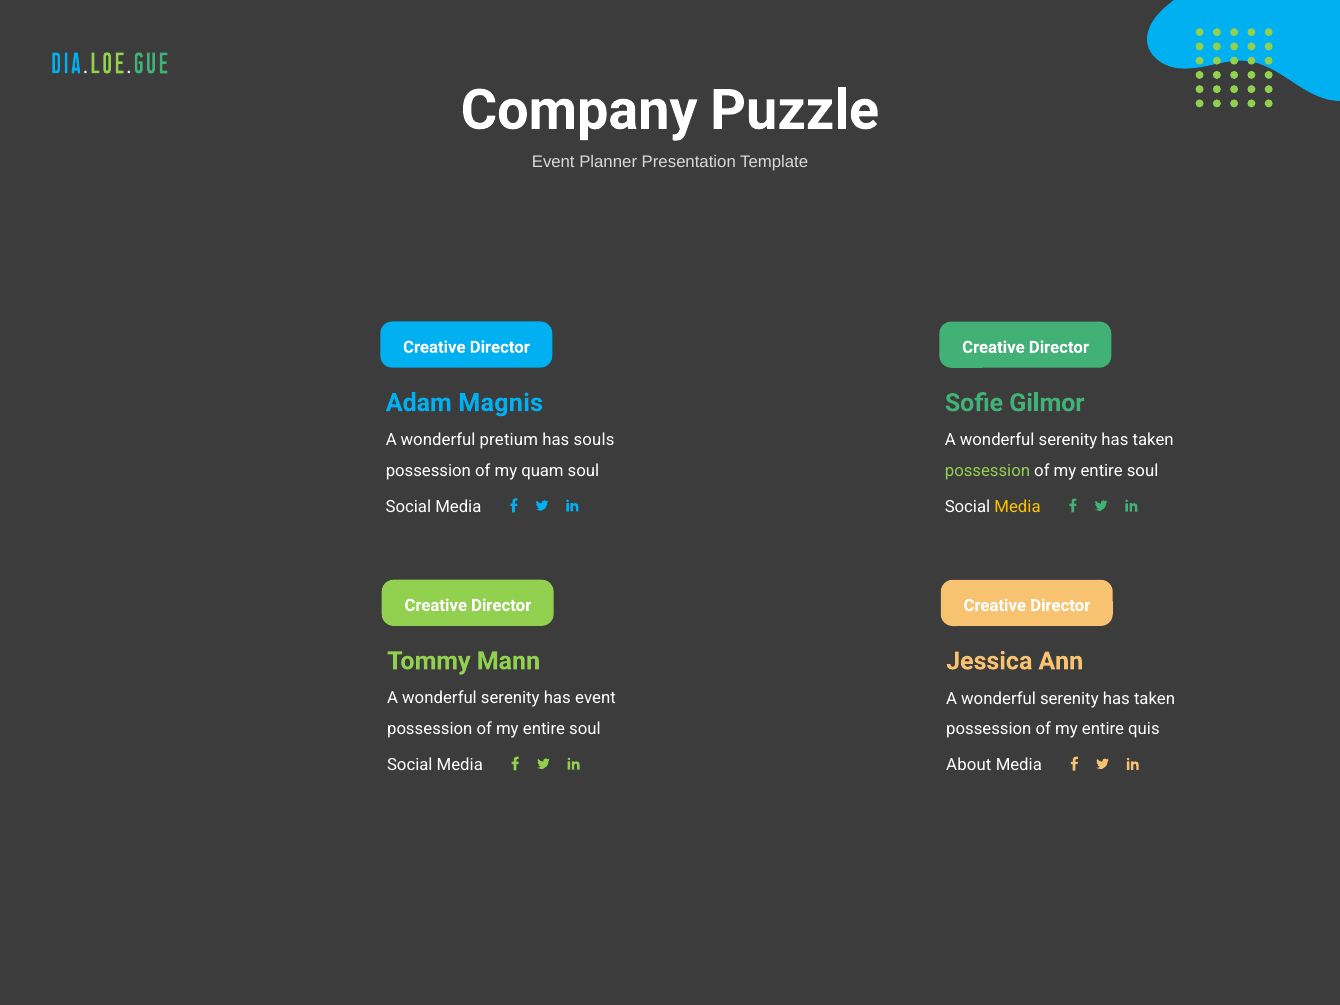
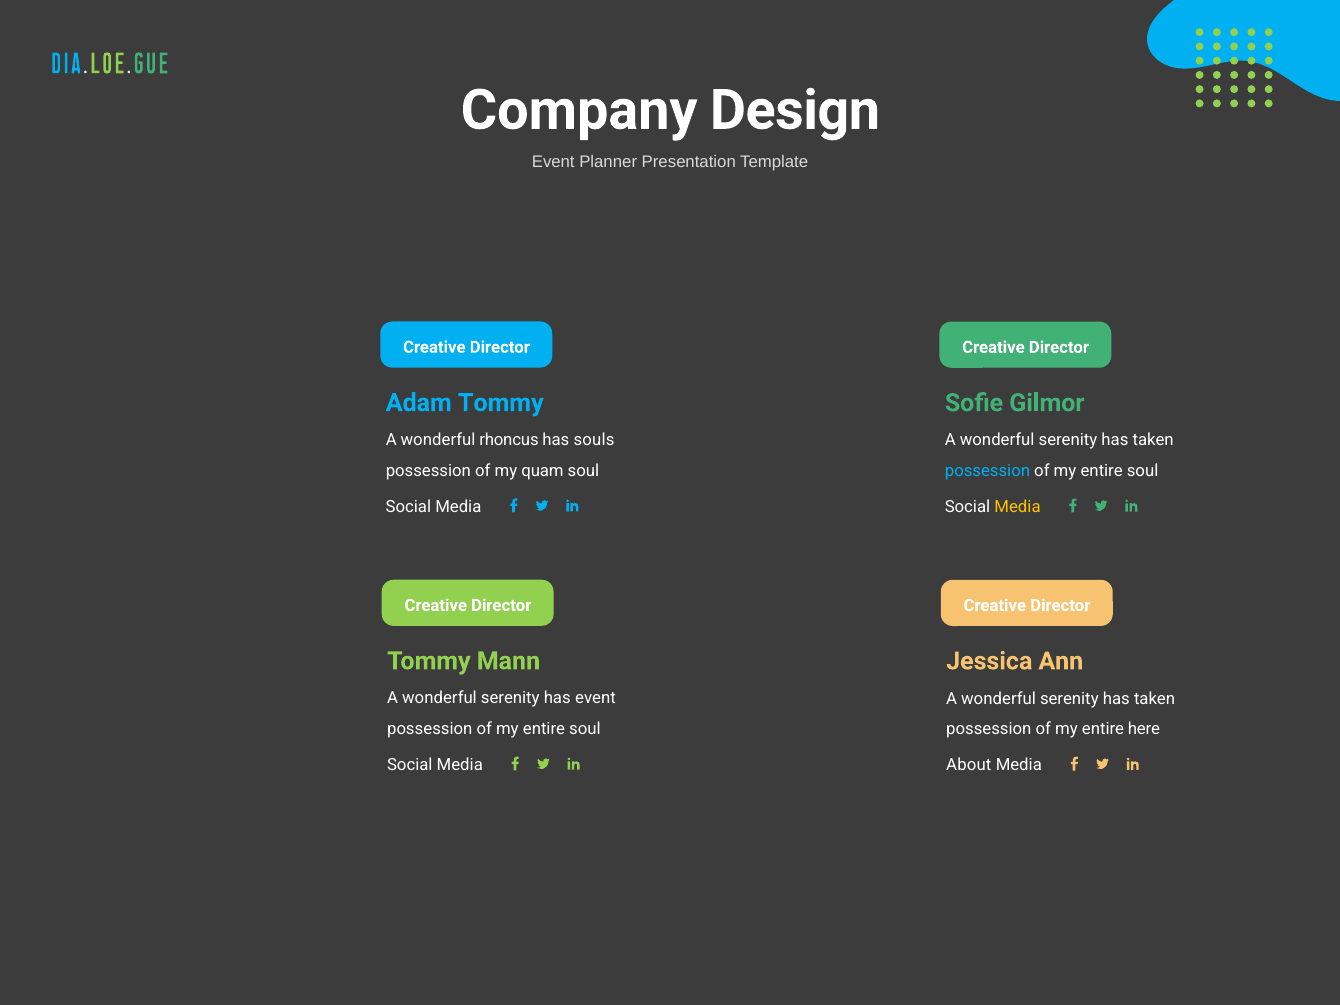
Puzzle: Puzzle -> Design (795, 110)
Adam Magnis: Magnis -> Tommy (501, 403)
pretium: pretium -> rhoncus (509, 440)
possession colour: light green -> light blue (987, 471)
quis: quis -> here (1144, 729)
